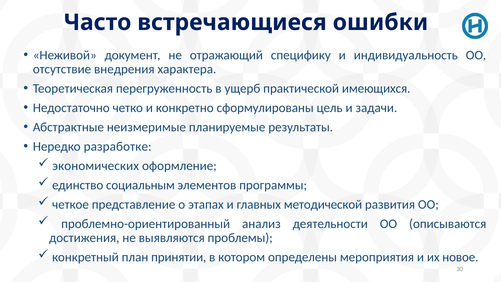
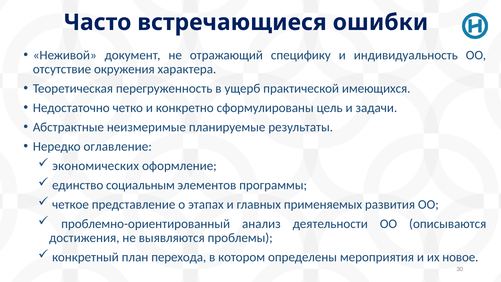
внедрения: внедрения -> окружения (124, 69)
разработке: разработке -> оглавление (118, 146)
методической: методической -> применяемых (323, 204)
принятии: принятии -> перехода (179, 257)
